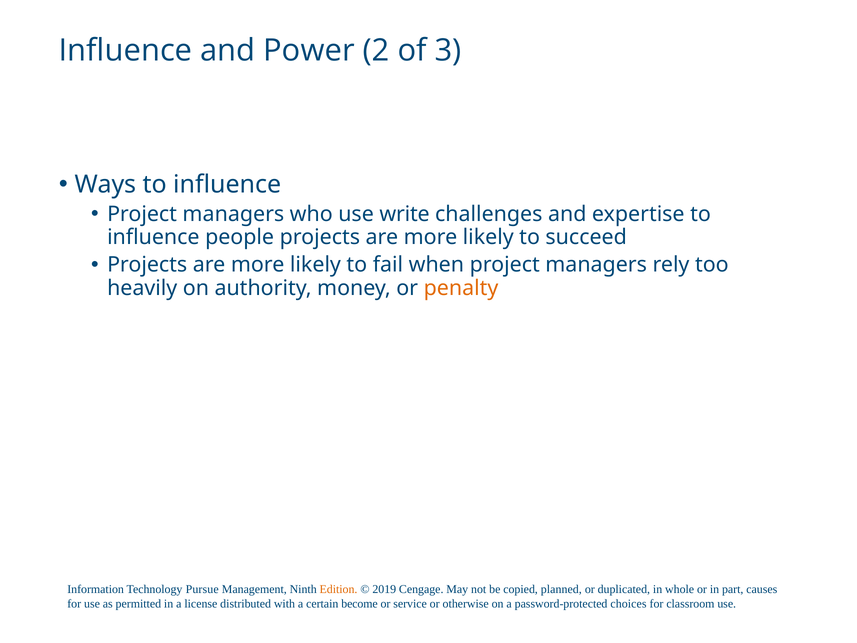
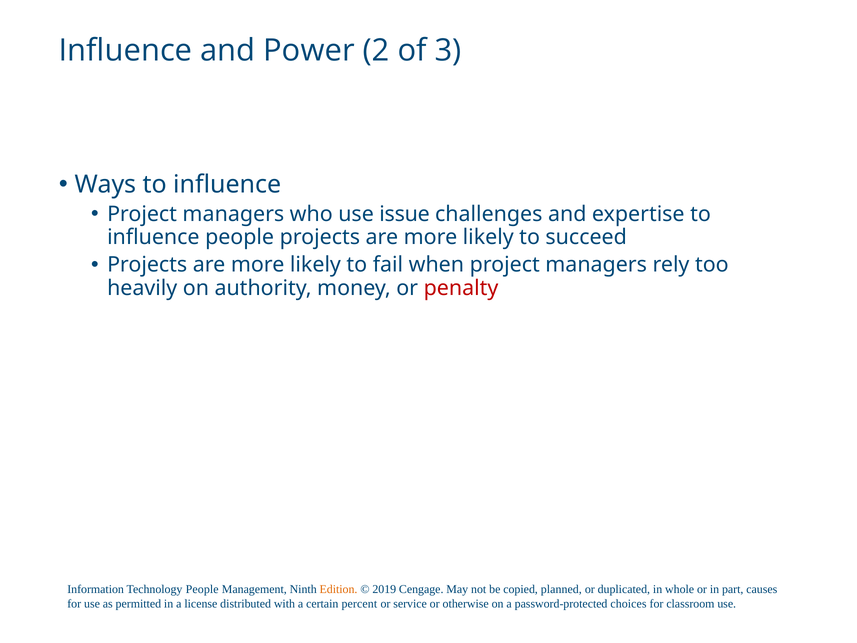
write: write -> issue (405, 214)
penalty colour: orange -> red (461, 288)
Technology Pursue: Pursue -> People (202, 589)
become: become -> percent (359, 603)
